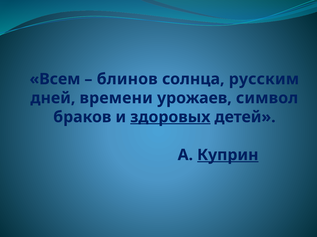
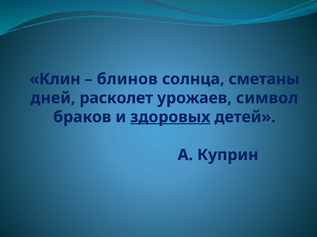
Всем: Всем -> Клин (55, 79)
русским: русским -> сметаны (264, 79)
времени: времени -> расколет (116, 98)
Куприн underline: present -> none (228, 155)
